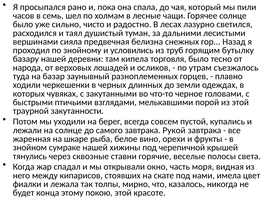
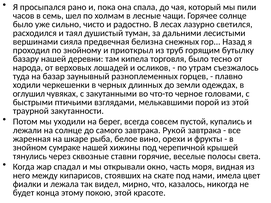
условились: условились -> приоткрыл (132, 50)
которых: которых -> оглушил (29, 94)
толпы: толпы -> видел (108, 184)
